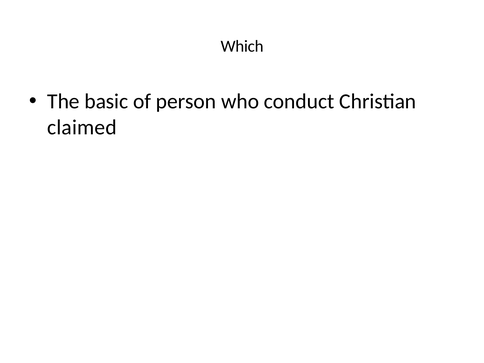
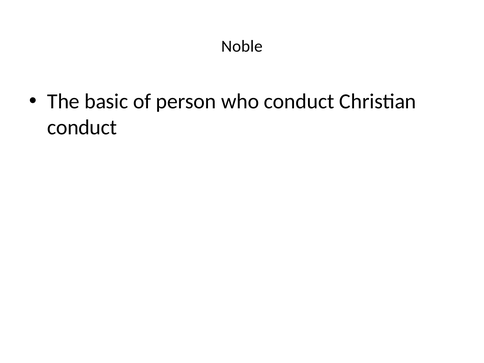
Which: Which -> Noble (242, 46)
claimed: claimed -> conduct (82, 127)
